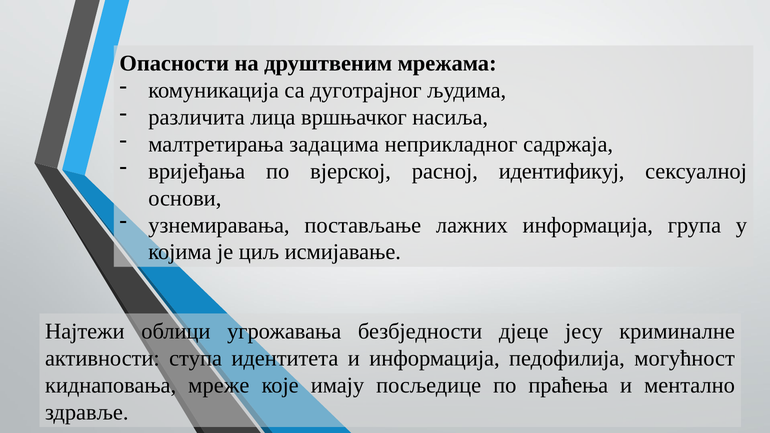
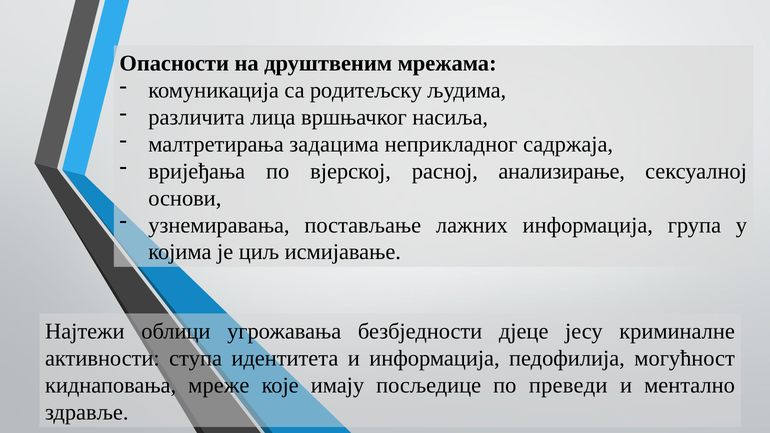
дуготрајног: дуготрајног -> родитељску (366, 90)
идентификуј: идентификуј -> анализирање (562, 171)
праћења: праћења -> преведи (568, 385)
